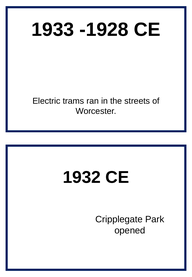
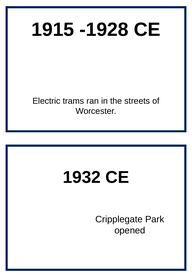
1933: 1933 -> 1915 (53, 30)
